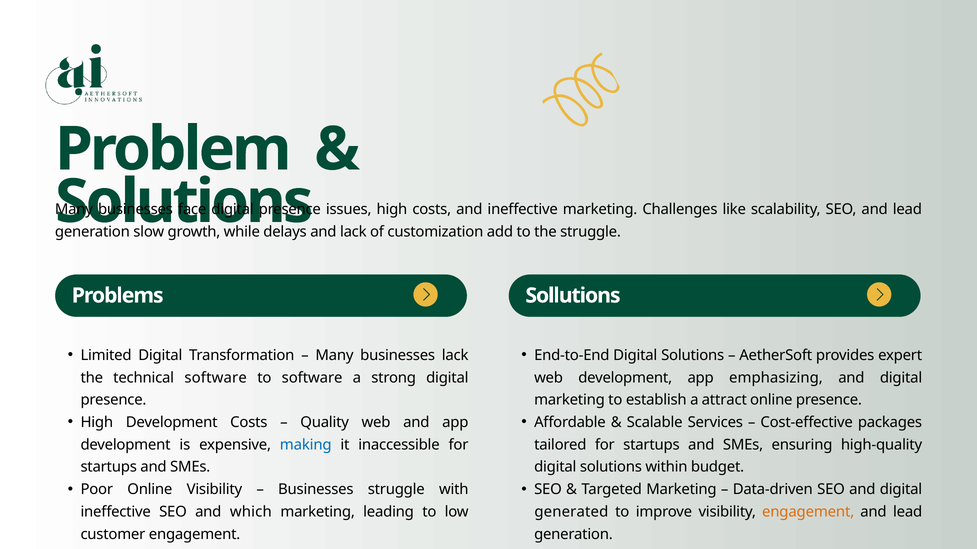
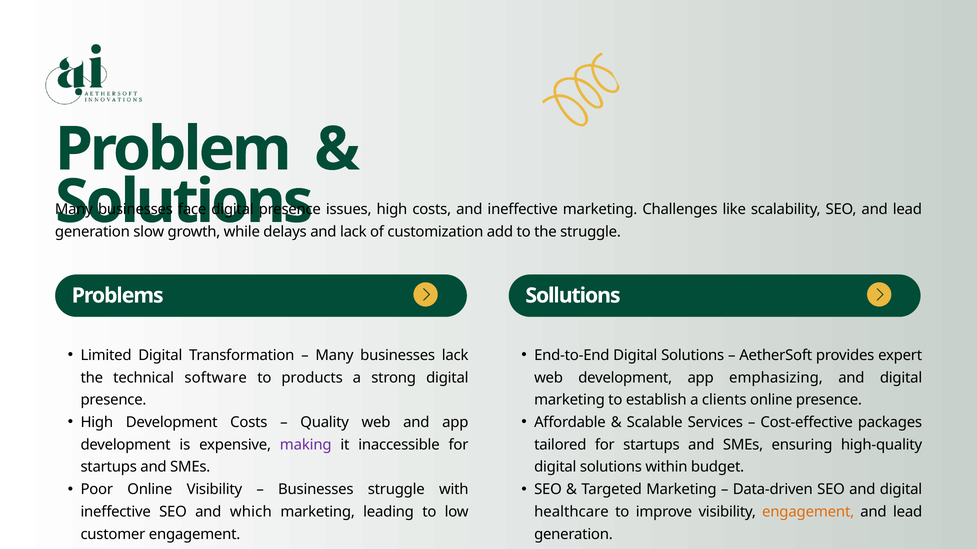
to software: software -> products (312, 378)
attract: attract -> clients (724, 400)
making colour: blue -> purple (306, 445)
generated: generated -> healthcare (571, 512)
